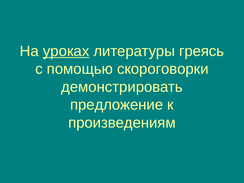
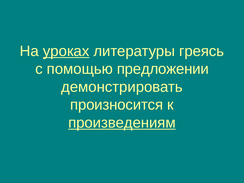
скороговорки: скороговорки -> предложении (163, 69)
предложение: предложение -> произносится (117, 105)
произведениям underline: none -> present (122, 123)
